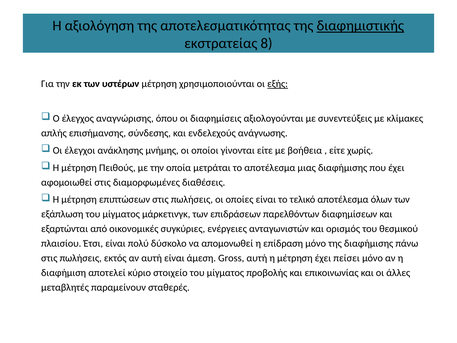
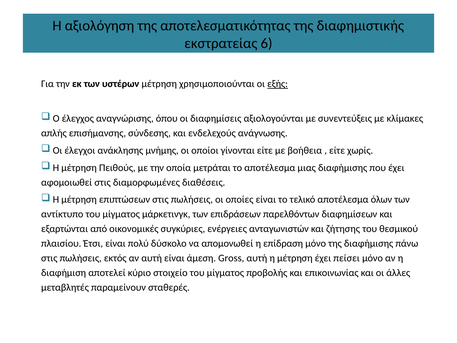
διαφημιστικής underline: present -> none (360, 26)
8: 8 -> 6 (267, 43)
εξάπλωση: εξάπλωση -> αντίκτυπο (62, 214)
ορισμός: ορισμός -> ζήτησης (343, 229)
